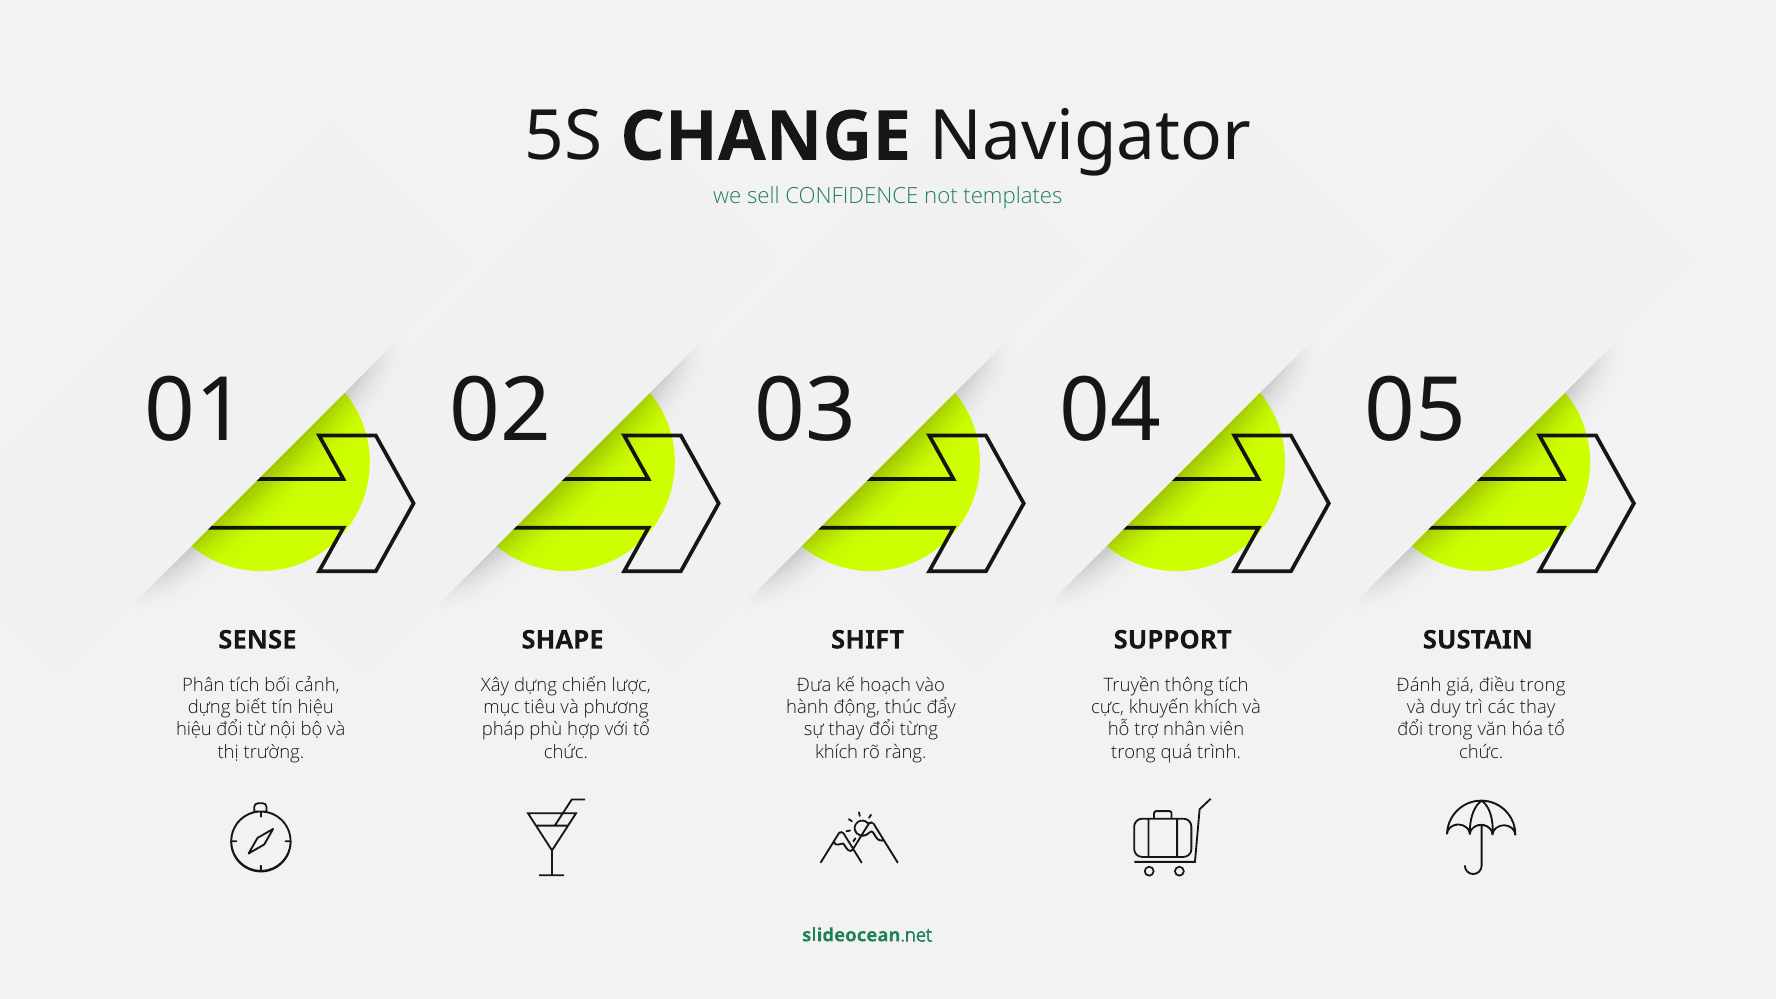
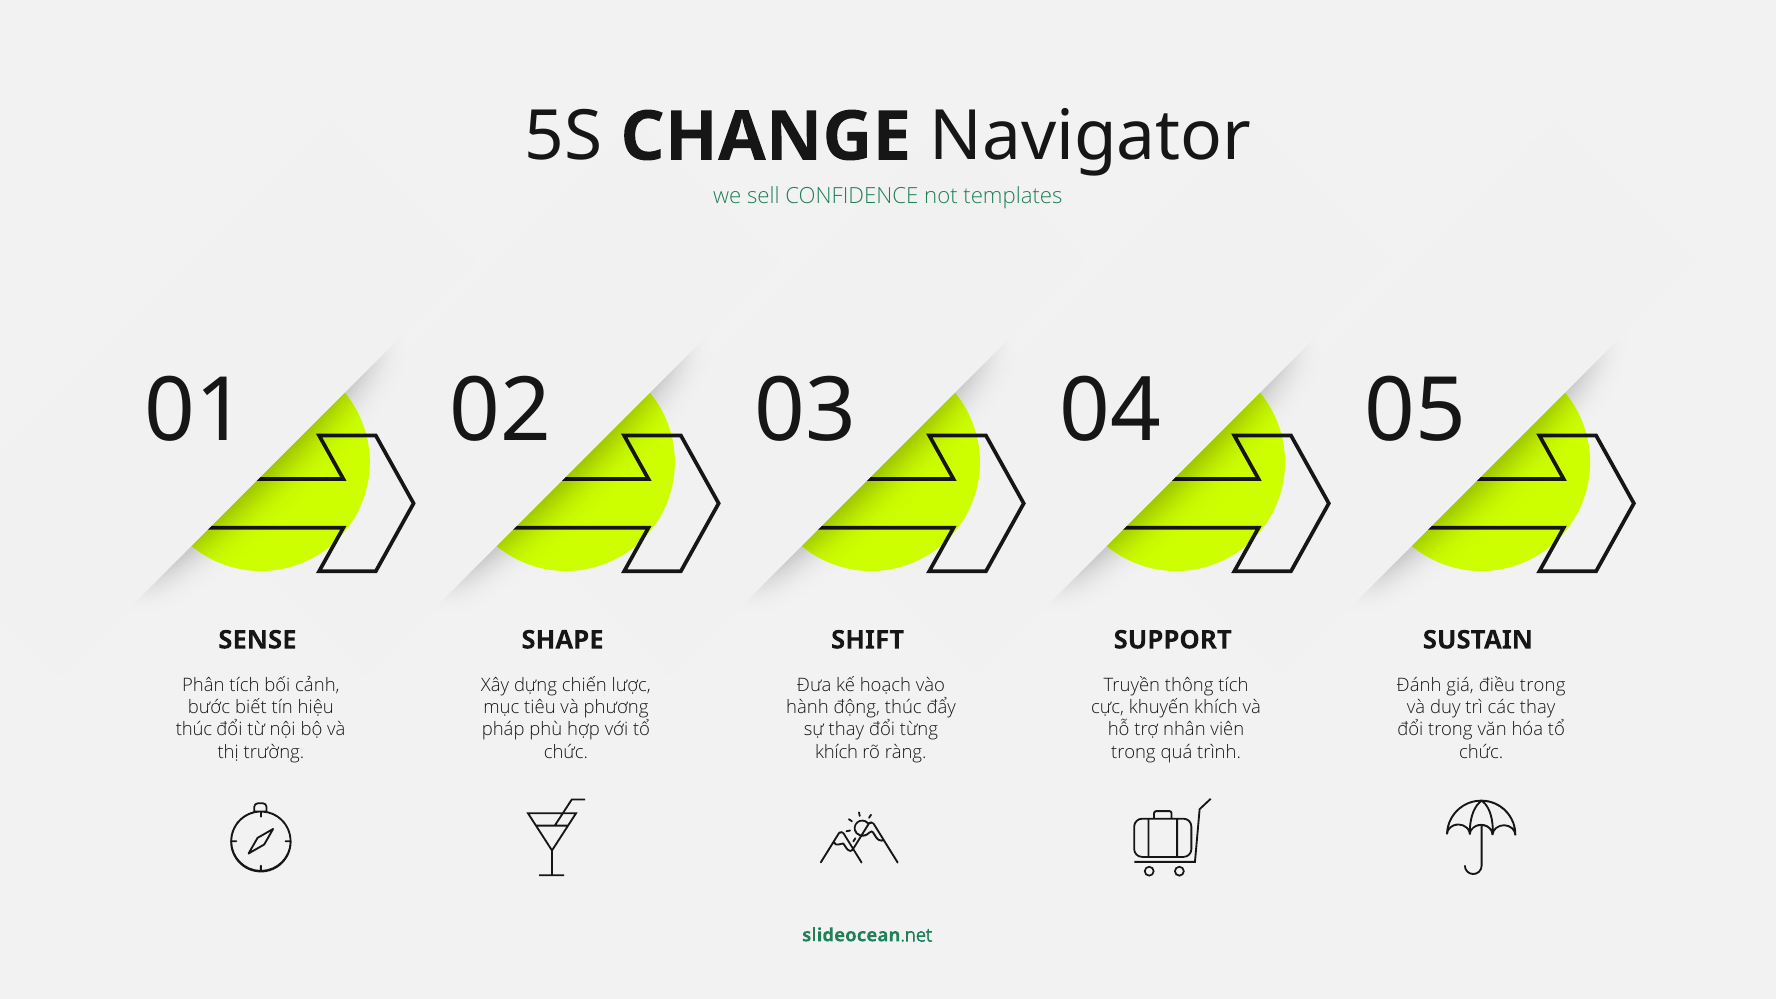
dựng: dựng -> bước (209, 708)
hiệu: hiệu -> thúc (194, 730)
